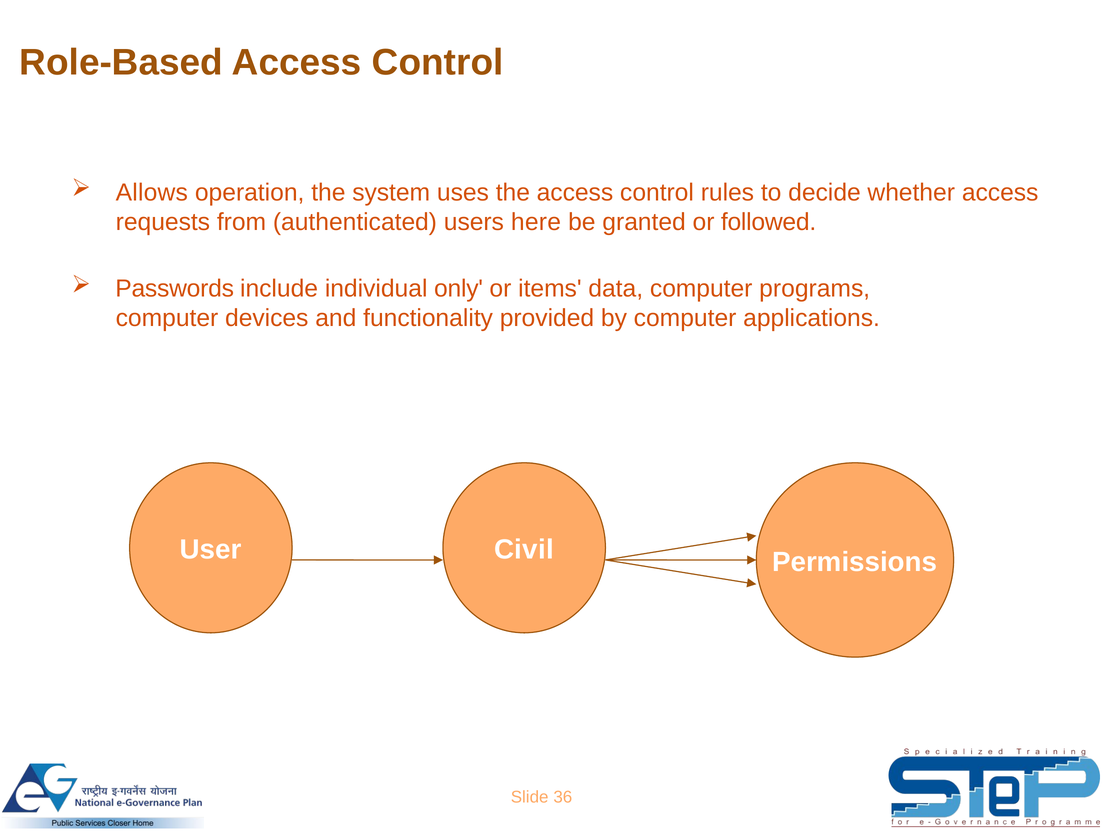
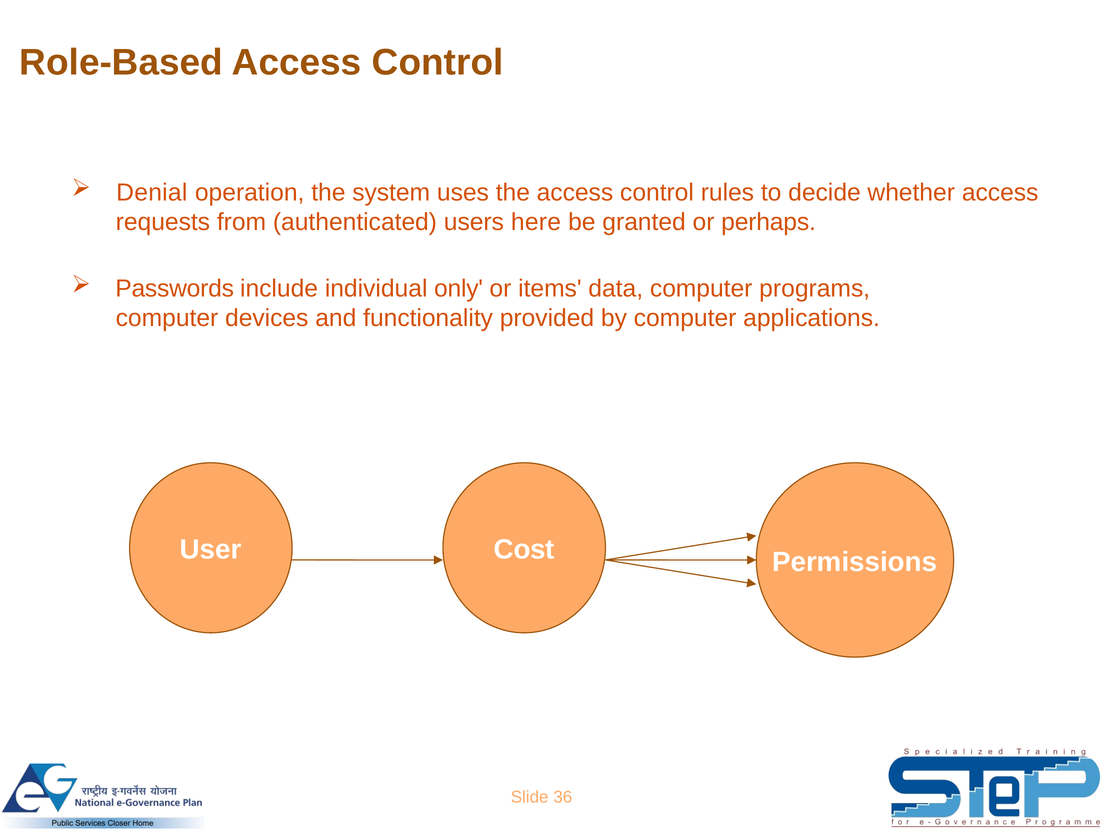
Allows: Allows -> Denial (152, 192)
followed: followed -> perhaps (769, 222)
Civil: Civil -> Cost (524, 550)
